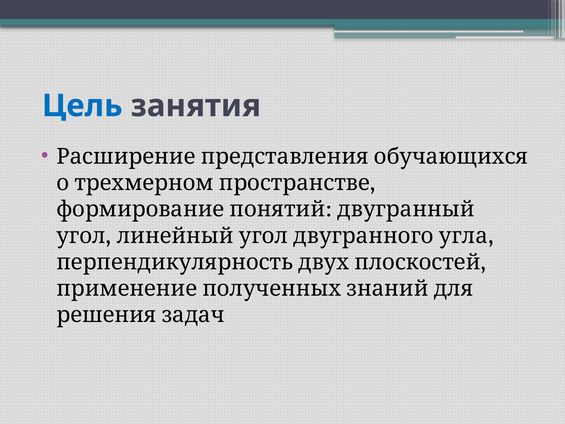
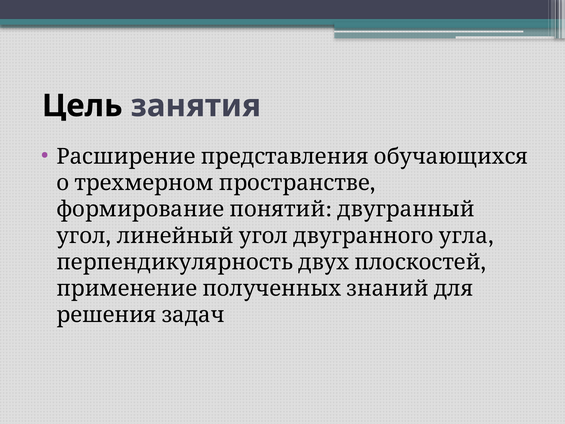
Цель colour: blue -> black (82, 106)
